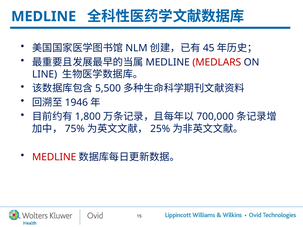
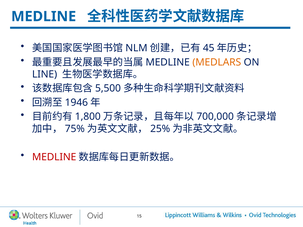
MEDLARS colour: red -> orange (217, 62)
